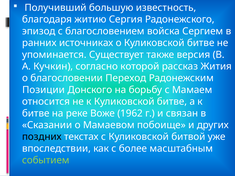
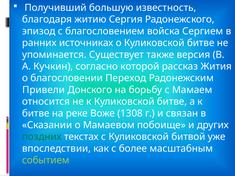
Позиции: Позиции -> Привели (43, 90)
1962: 1962 -> 1308 (130, 113)
поздних colour: black -> green (42, 137)
